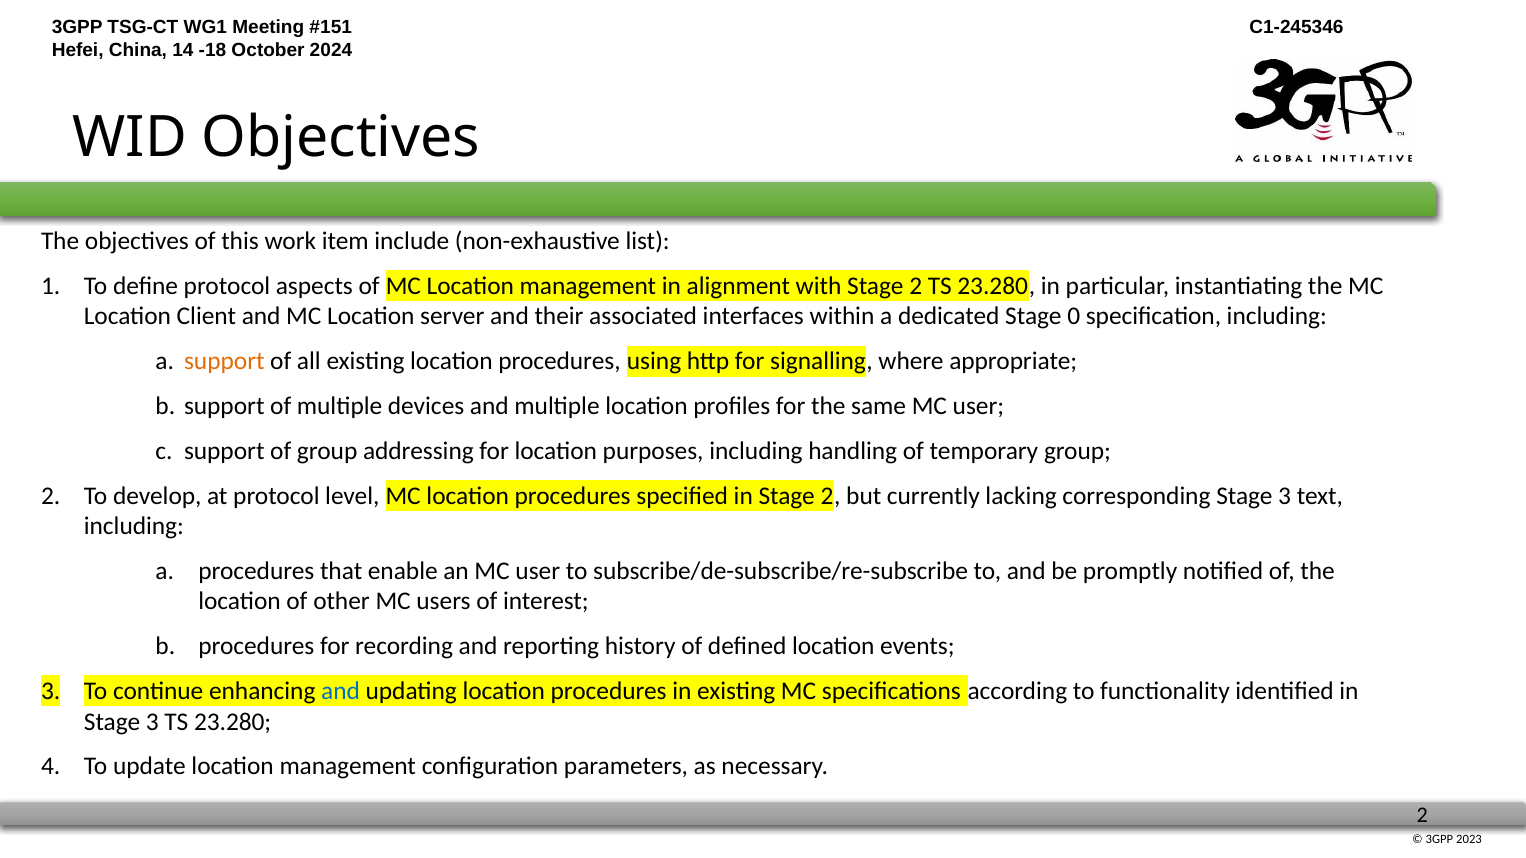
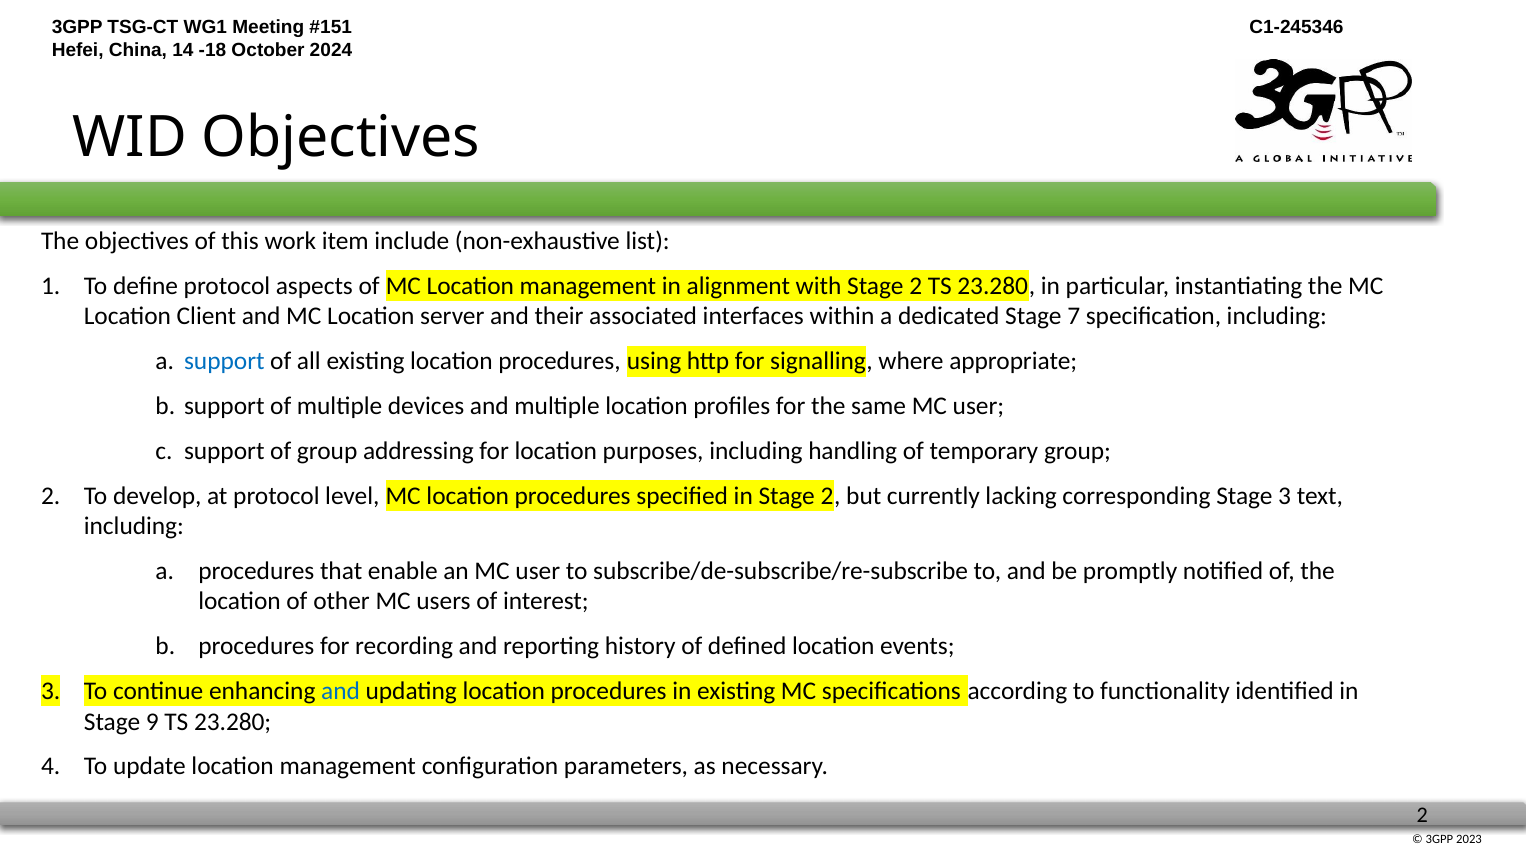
0: 0 -> 7 (1074, 317)
support colour: orange -> blue (224, 361)
3: 3 -> 9 (152, 722)
